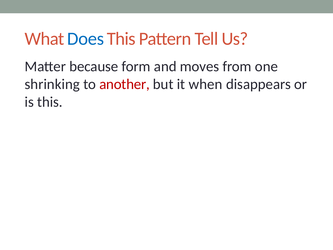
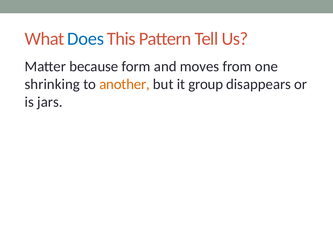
another colour: red -> orange (125, 84)
when: when -> group (206, 84)
is this: this -> jars (50, 102)
